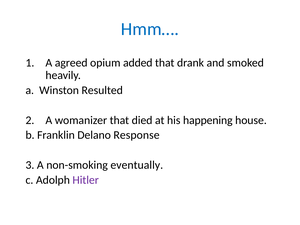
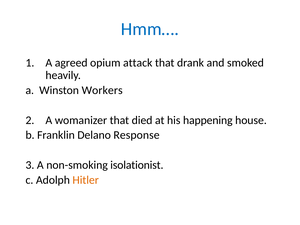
added: added -> attack (138, 63)
Resulted: Resulted -> Workers (102, 90)
eventually: eventually -> isolationist (137, 165)
Hitler colour: purple -> orange (86, 180)
